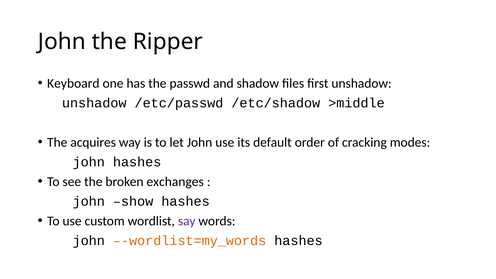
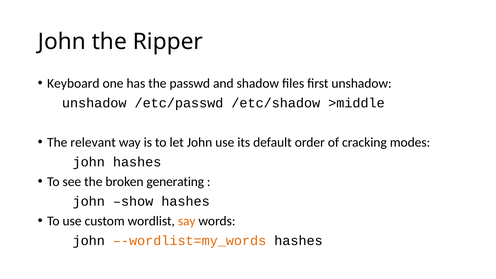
acquires: acquires -> relevant (93, 142)
exchanges: exchanges -> generating (175, 182)
say colour: purple -> orange (187, 221)
